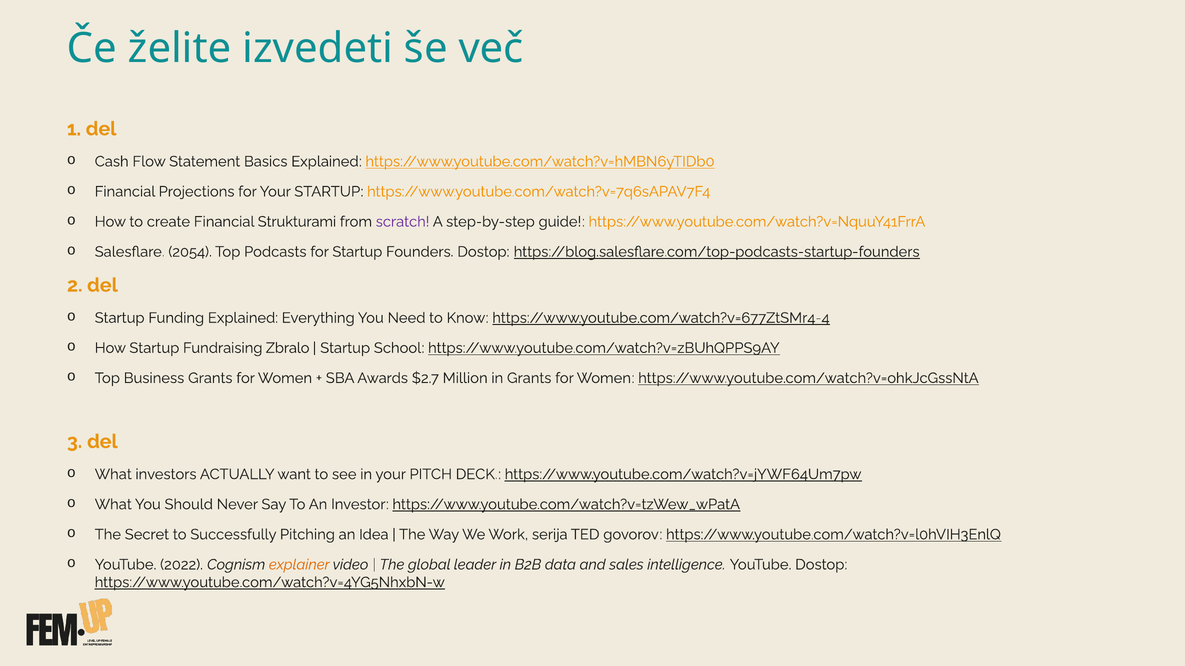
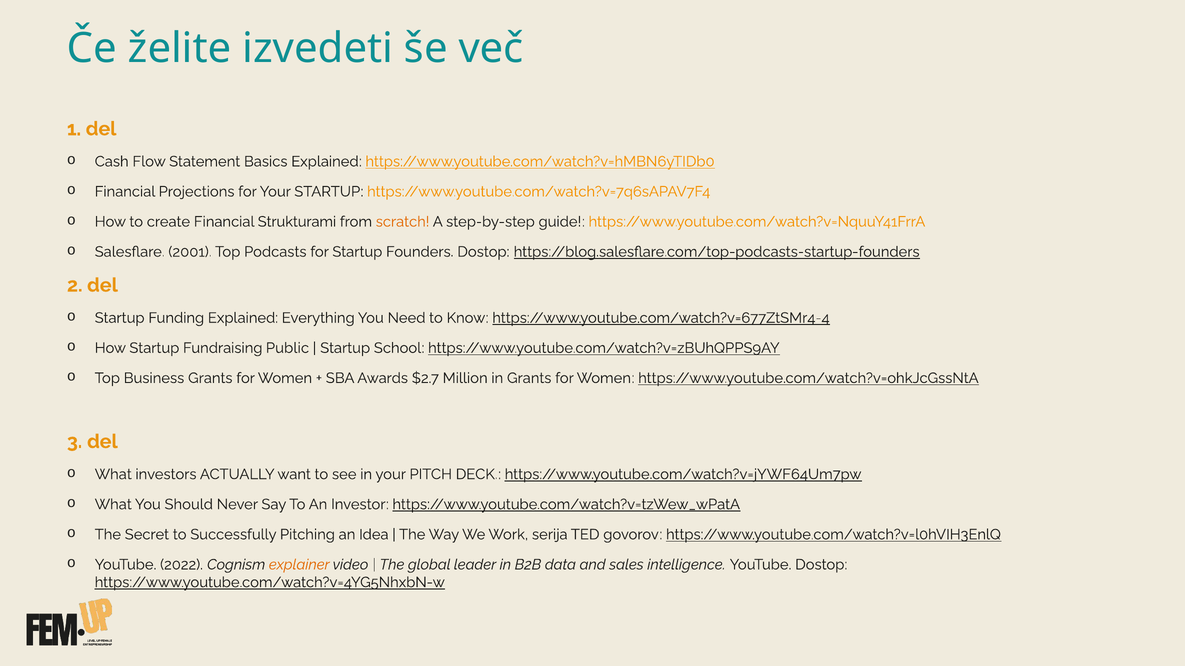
scratch colour: purple -> orange (403, 222)
2054: 2054 -> 2001 (190, 252)
Zbralo: Zbralo -> Public (287, 348)
